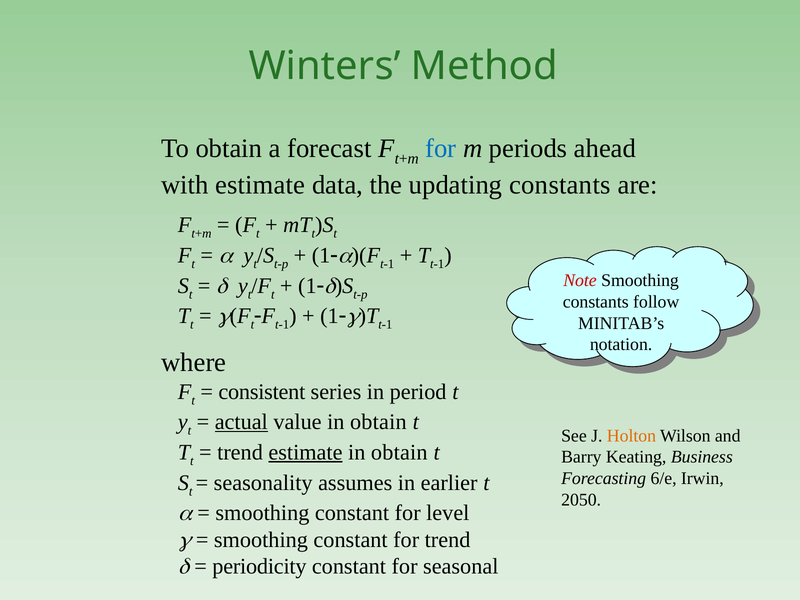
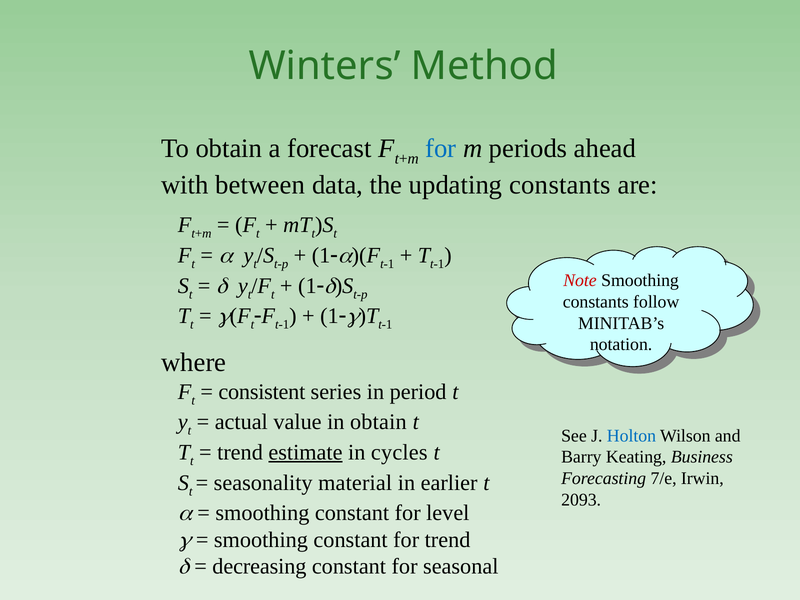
with estimate: estimate -> between (260, 185)
actual underline: present -> none (241, 422)
Holton colour: orange -> blue (631, 436)
obtain: obtain -> cycles (399, 452)
6/e: 6/e -> 7/e (664, 478)
assumes: assumes -> material (355, 483)
2050: 2050 -> 2093 (581, 500)
periodicity: periodicity -> decreasing (259, 566)
